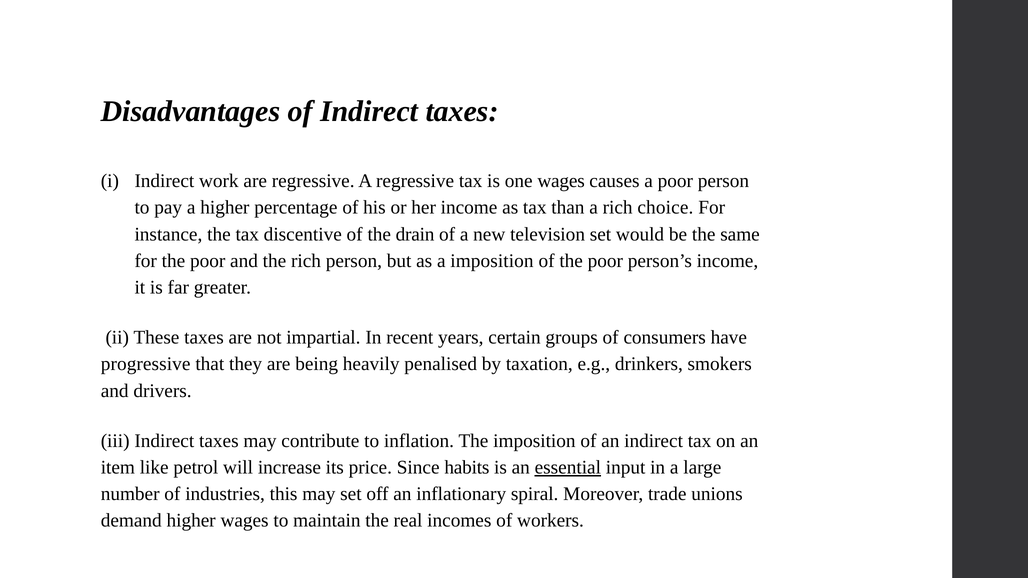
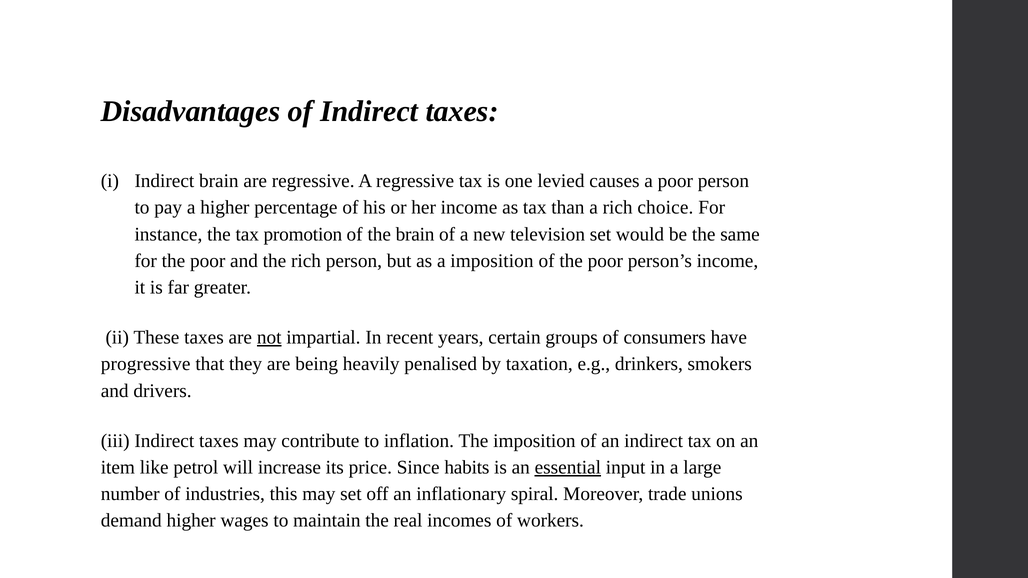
Indirect work: work -> brain (219, 181)
one wages: wages -> levied (561, 181)
discentive: discentive -> promotion (303, 234)
the drain: drain -> brain (415, 234)
not underline: none -> present (269, 338)
